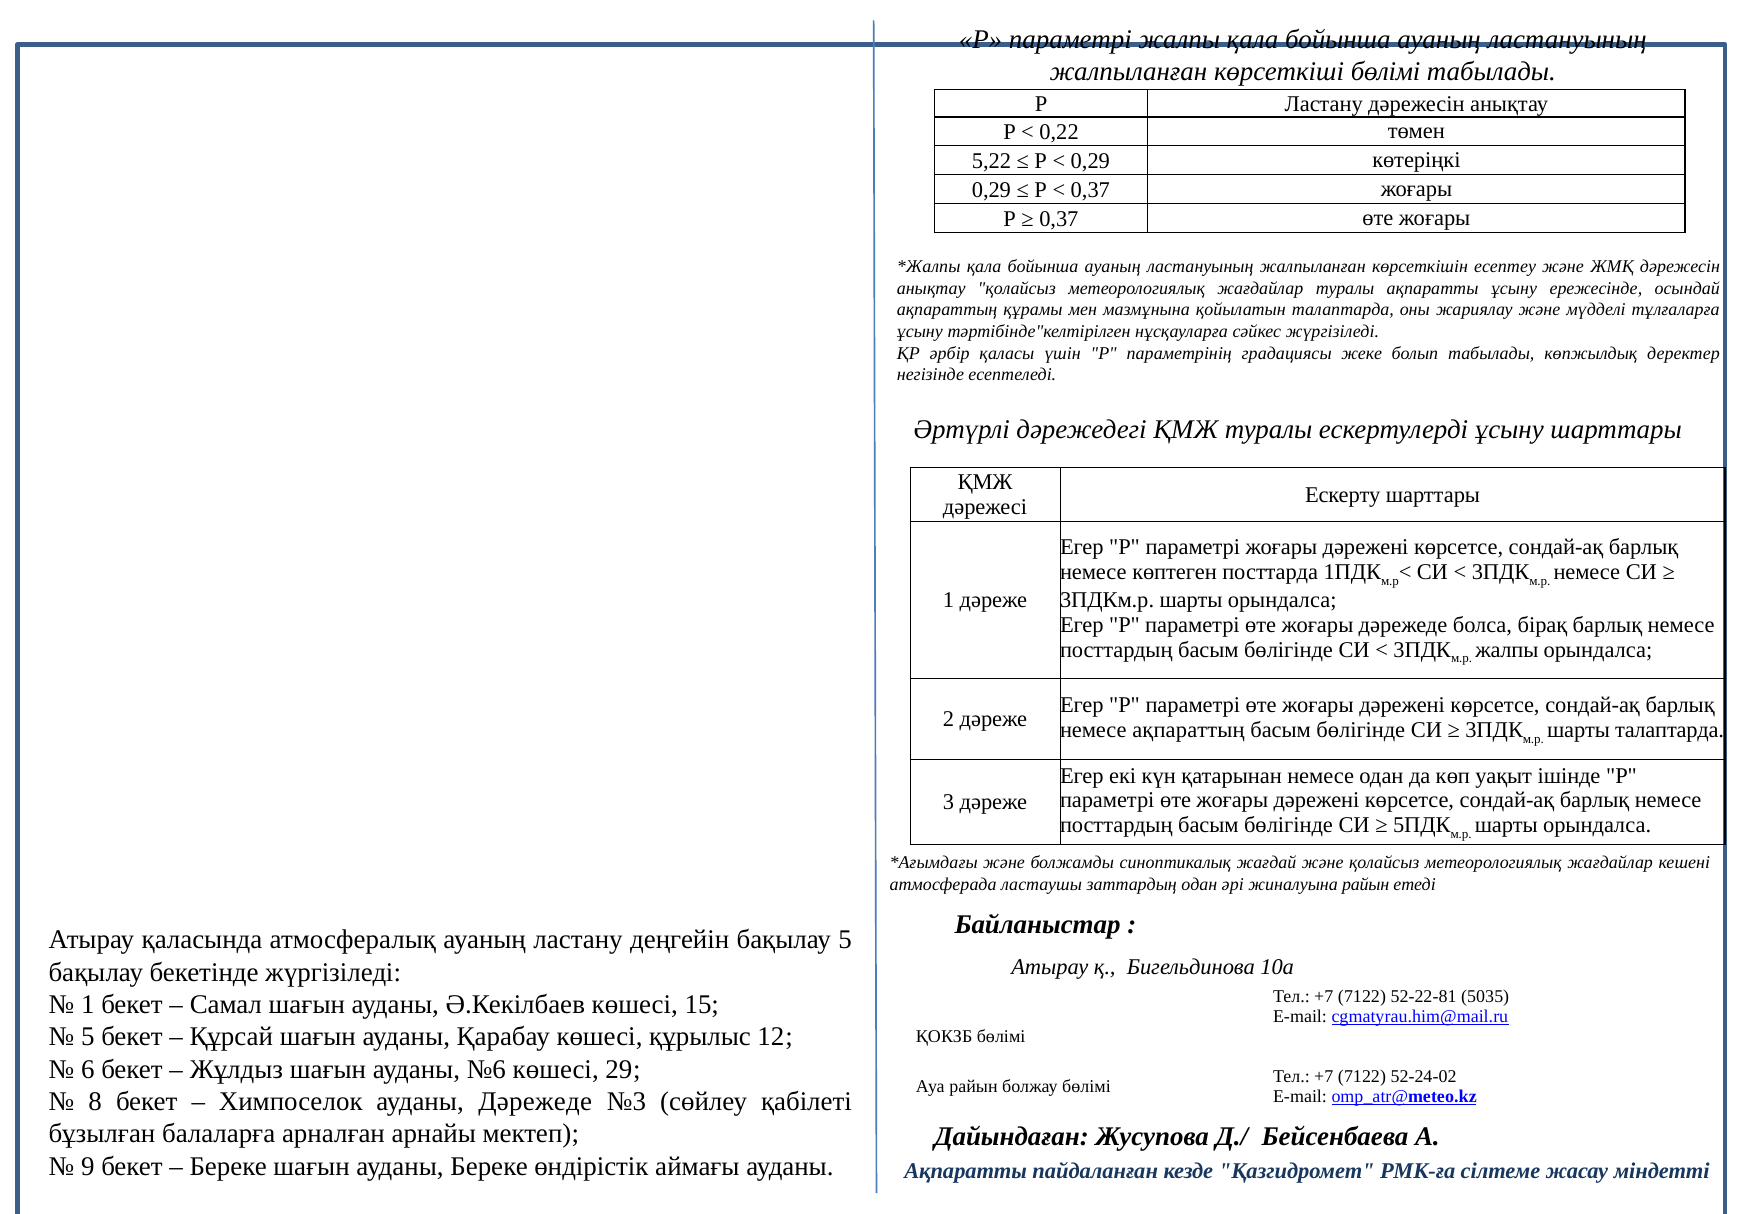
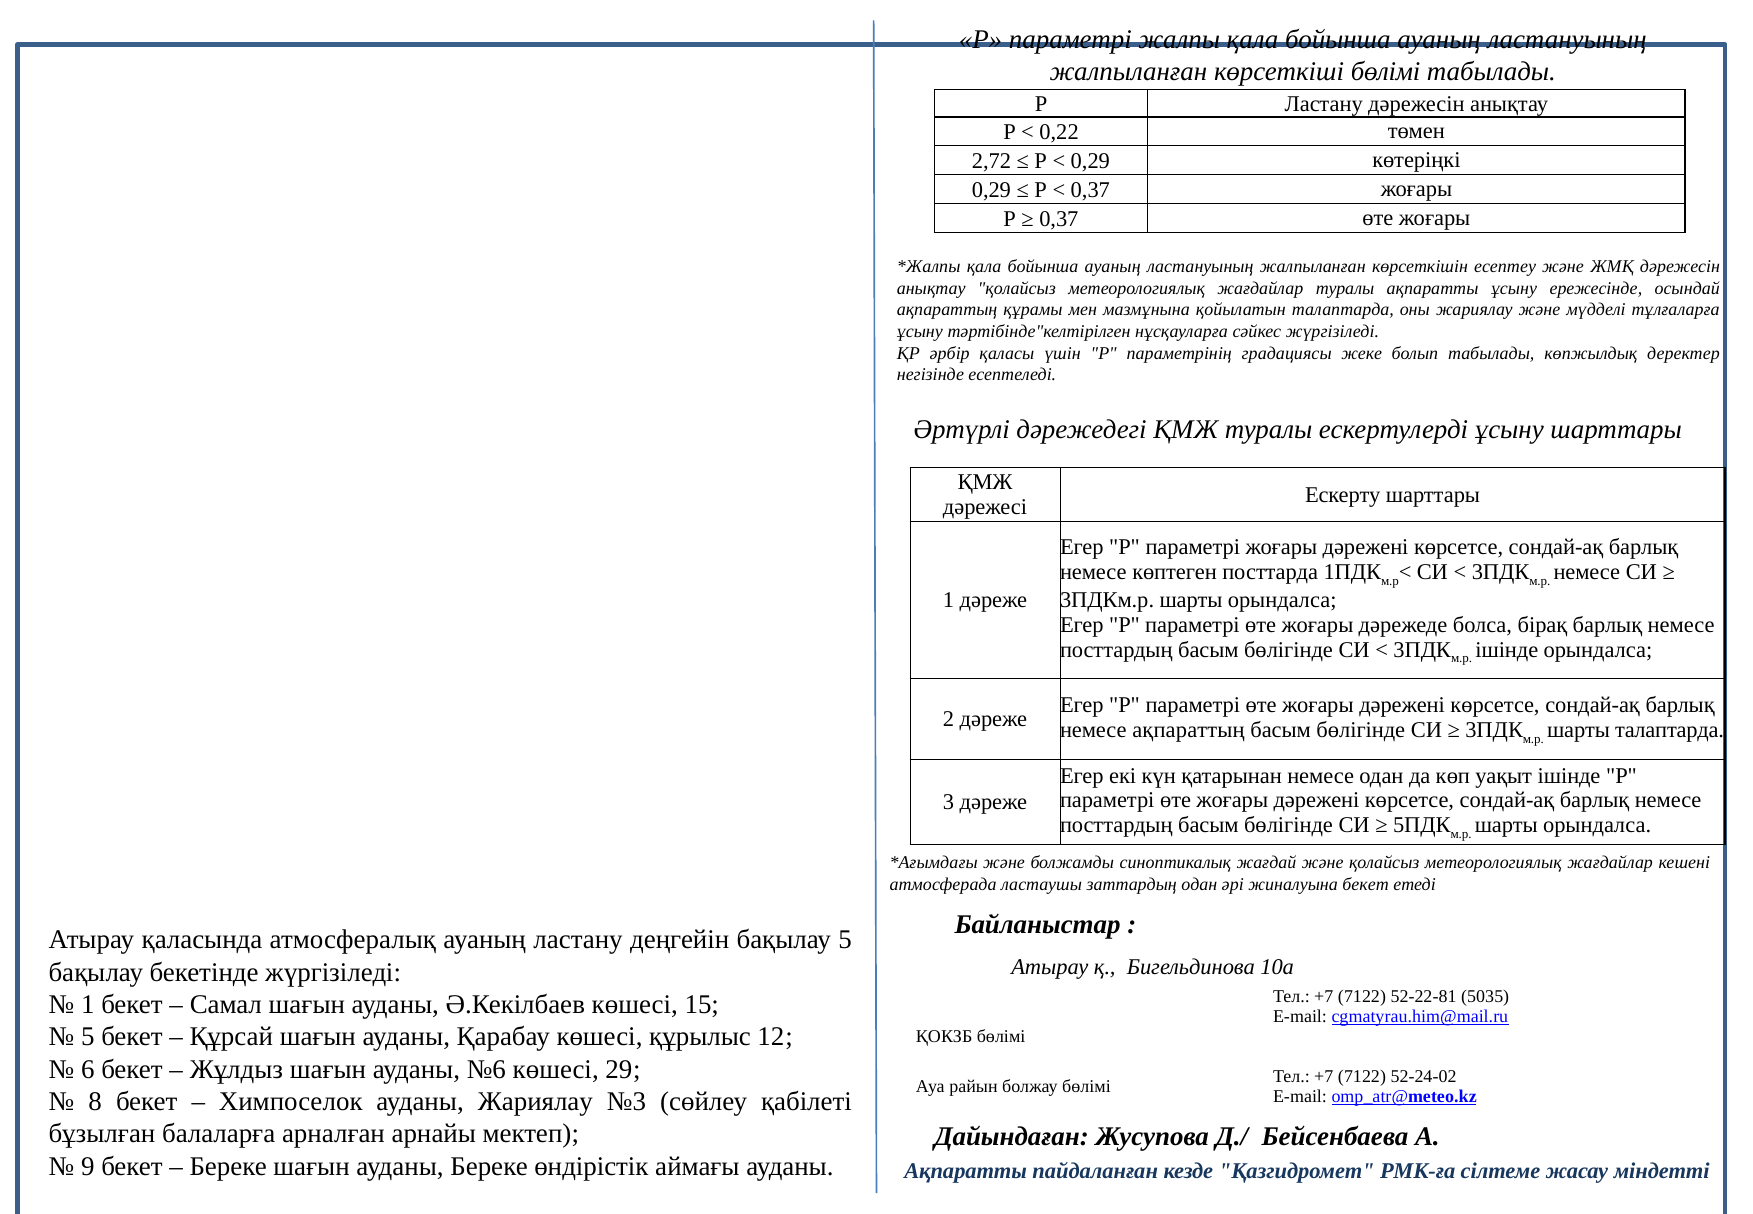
5,22: 5,22 -> 2,72 (992, 161)
жалпы: жалпы -> ішінде (1507, 650)
жиналуына райын: райын -> бекет (1366, 884)
ауданы Дәрежеде: Дәрежеде -> Жариялау (535, 1101)
